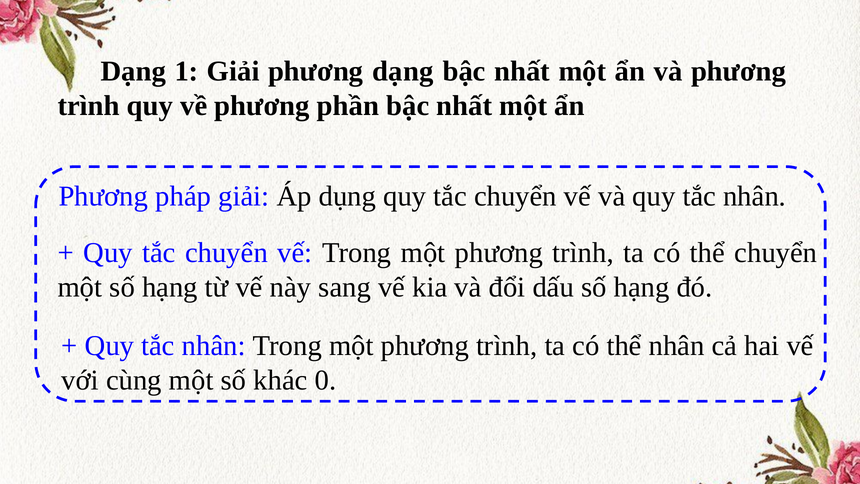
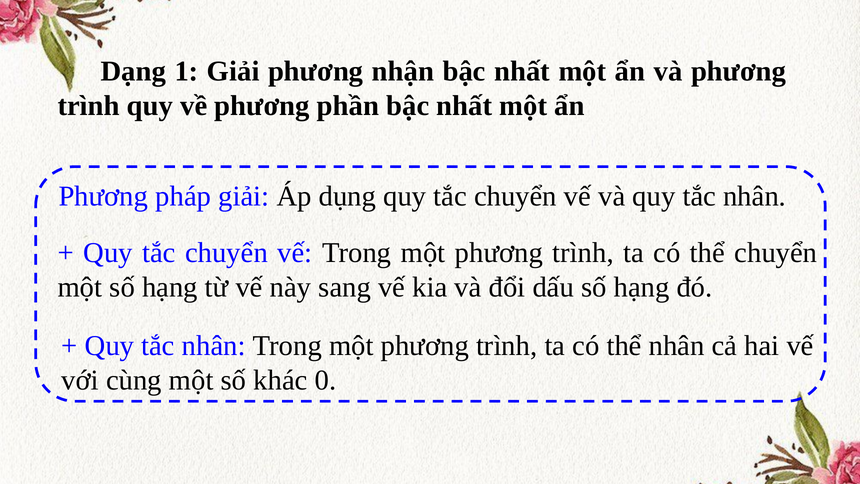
phương dạng: dạng -> nhận (403, 71)
